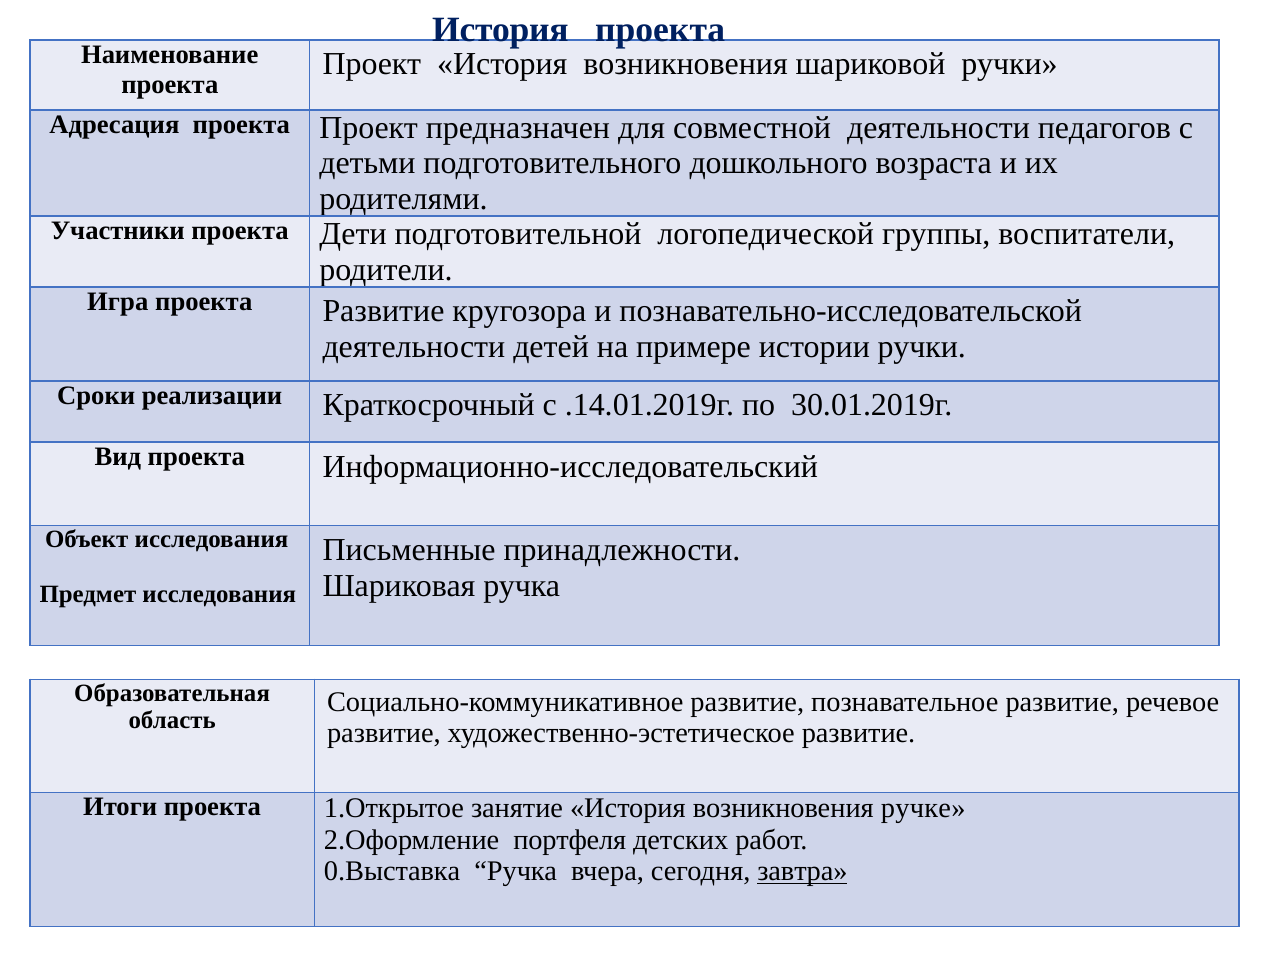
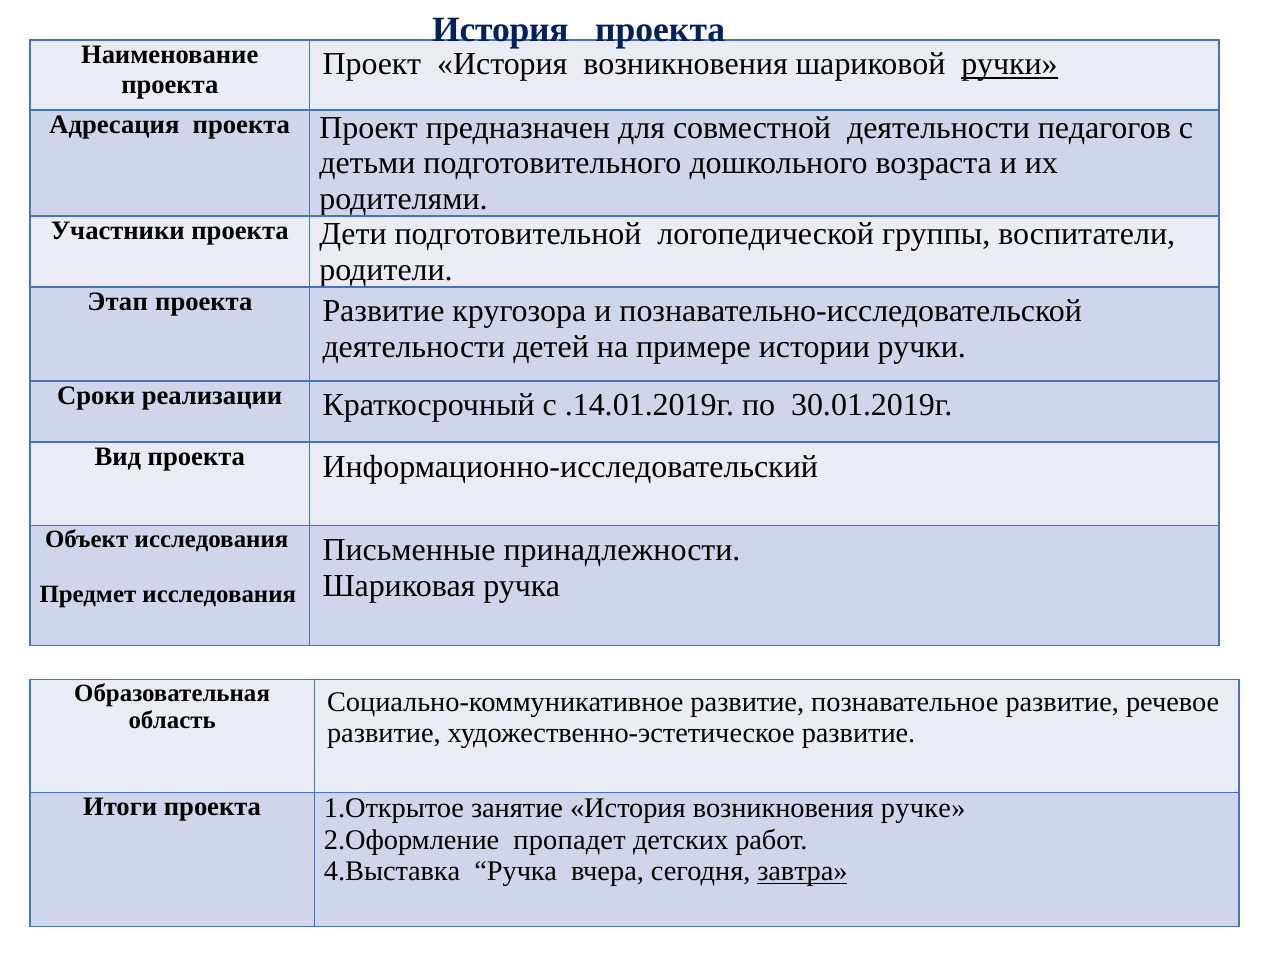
ручки underline: none -> present (1009, 64)
Игра: Игра -> Этап (118, 302)
портфеля: портфеля -> пропадет (570, 840)
0.Выставка: 0.Выставка -> 4.Выставка (392, 872)
